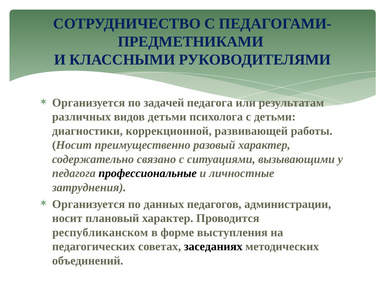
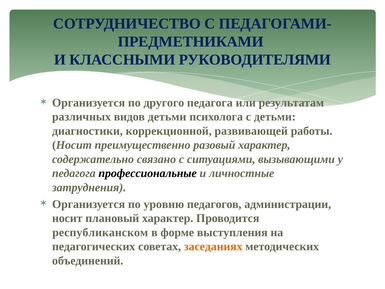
задачей: задачей -> другого (164, 103)
данных: данных -> уровню (164, 204)
заседаниях colour: black -> orange (213, 246)
